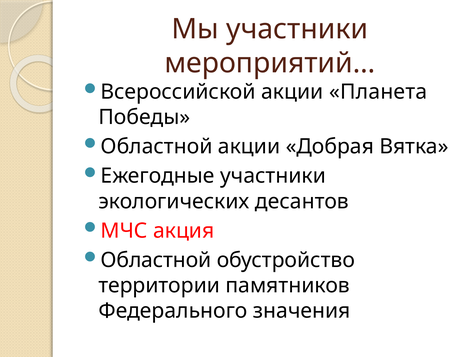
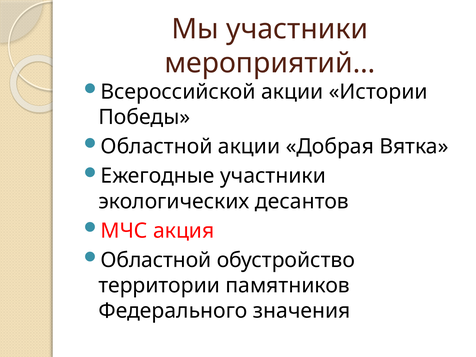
Планета: Планета -> Истории (378, 92)
